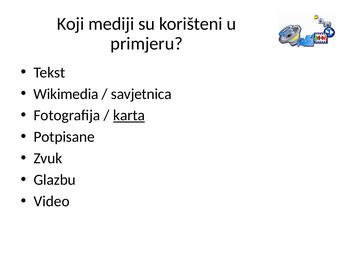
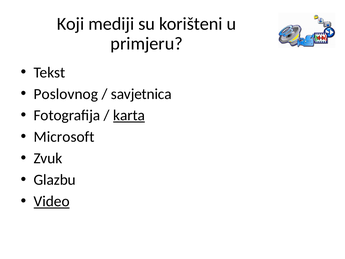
Wikimedia: Wikimedia -> Poslovnog (66, 94)
Potpisane: Potpisane -> Microsoft (64, 137)
Video underline: none -> present (52, 201)
